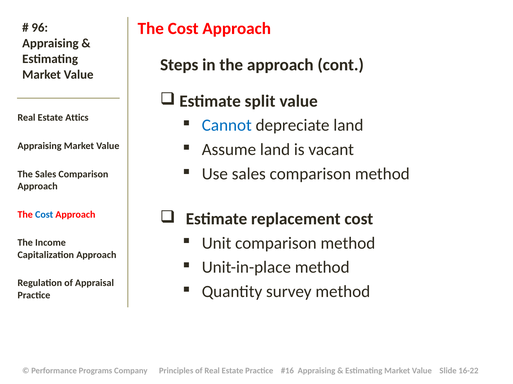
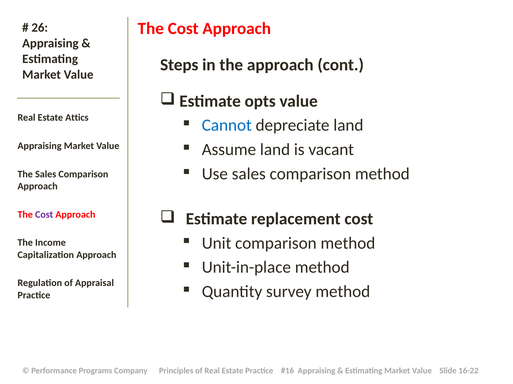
96: 96 -> 26 (40, 28)
split: split -> opts (260, 101)
Cost colour: blue -> purple (44, 215)
